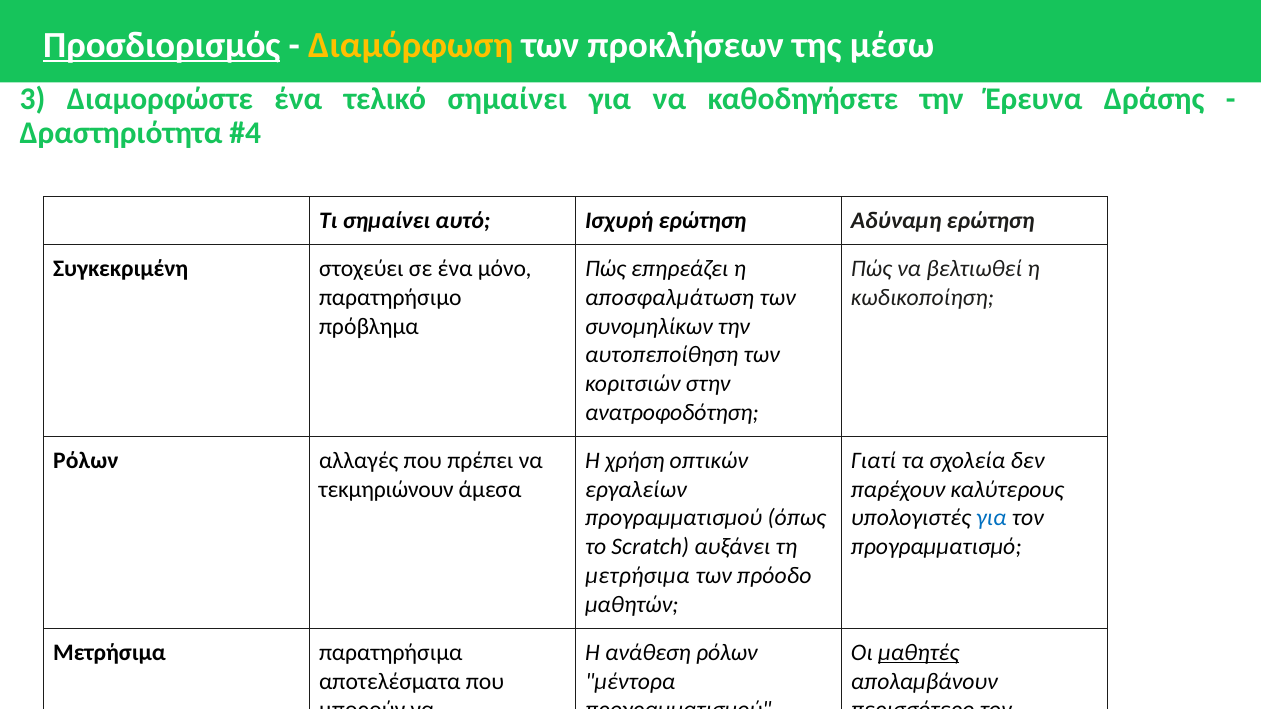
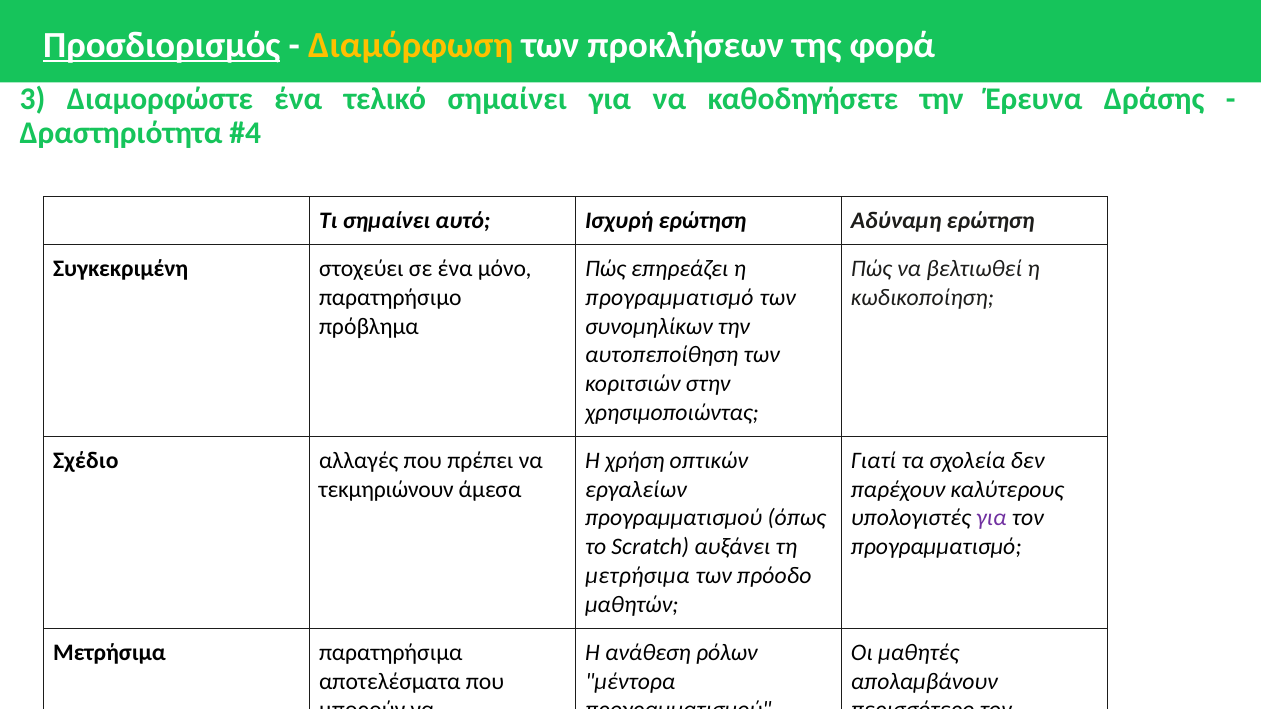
μέσω: μέσω -> φορά (892, 45)
αποσφαλμάτωση: αποσφαλμάτωση -> προγραμματισμό (669, 298)
ανατροφοδότηση: ανατροφοδότηση -> χρησιμοποιώντας (672, 413)
Ρόλων: Ρόλων -> Σχέδιο (86, 461)
για colour: blue -> purple (991, 518)
μαθητές underline: present -> none (919, 653)
